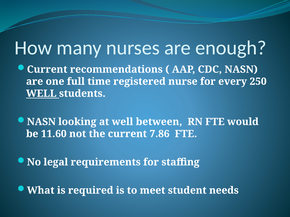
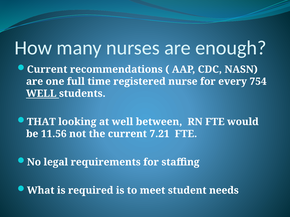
250: 250 -> 754 (258, 82)
NASN: NASN -> THAT (41, 122)
11.60: 11.60 -> 11.56 (54, 134)
7.86: 7.86 -> 7.21 (160, 134)
